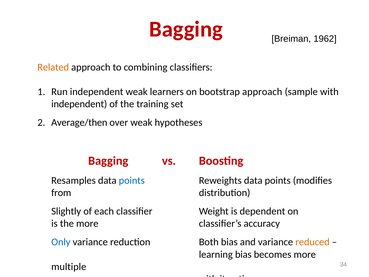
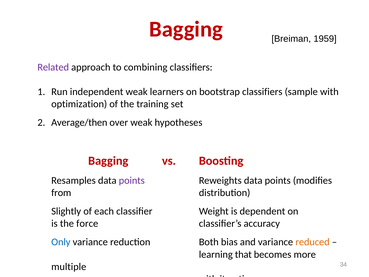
1962: 1962 -> 1959 (325, 39)
Related colour: orange -> purple (53, 67)
bootstrap approach: approach -> classifiers (262, 92)
independent: independent -> optimization (79, 104)
points colour: blue -> purple (132, 180)
the more: more -> force (87, 223)
learning bias: bias -> that (243, 254)
